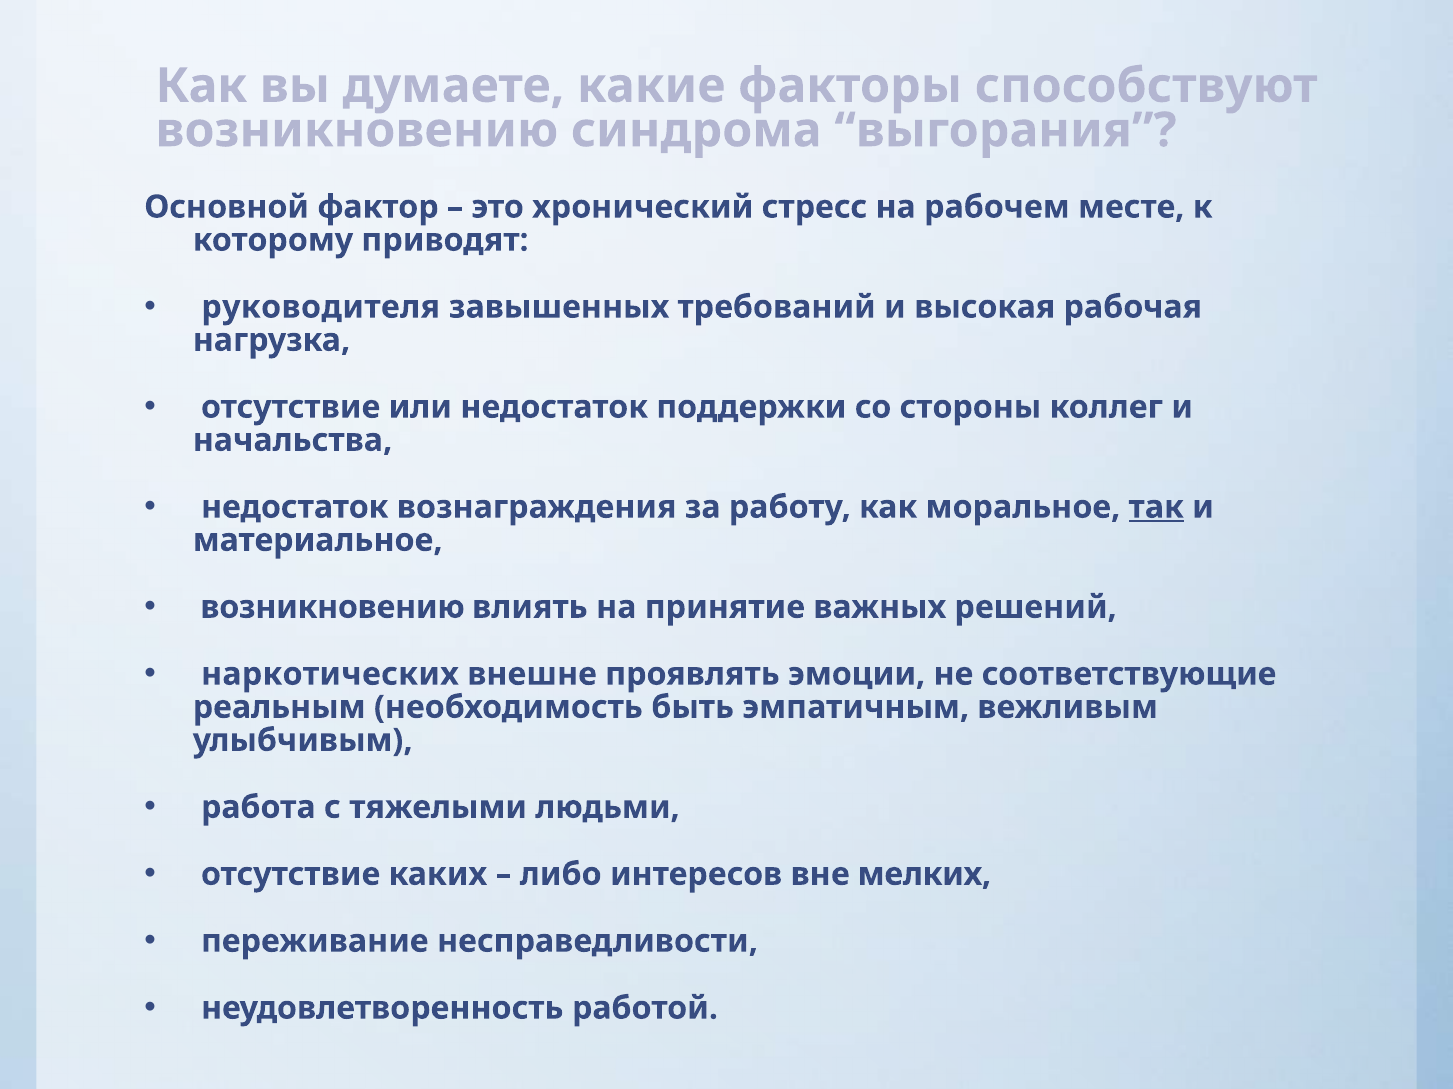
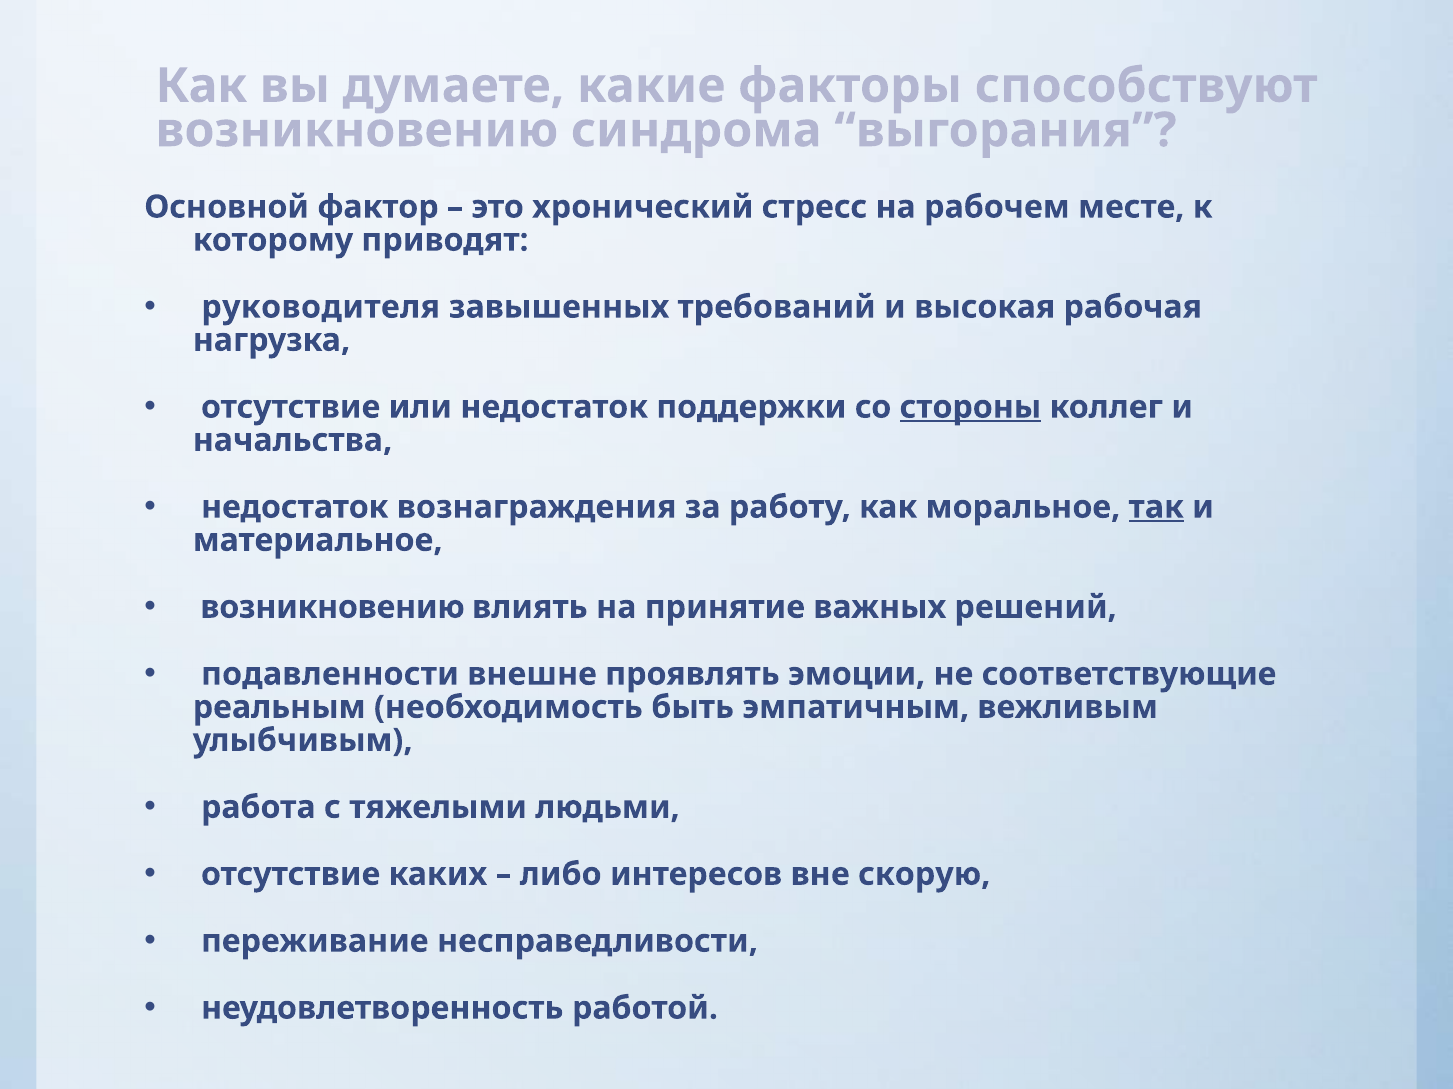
стороны underline: none -> present (970, 407)
наркотических: наркотических -> подавленности (330, 675)
мелких: мелких -> скорую (924, 875)
